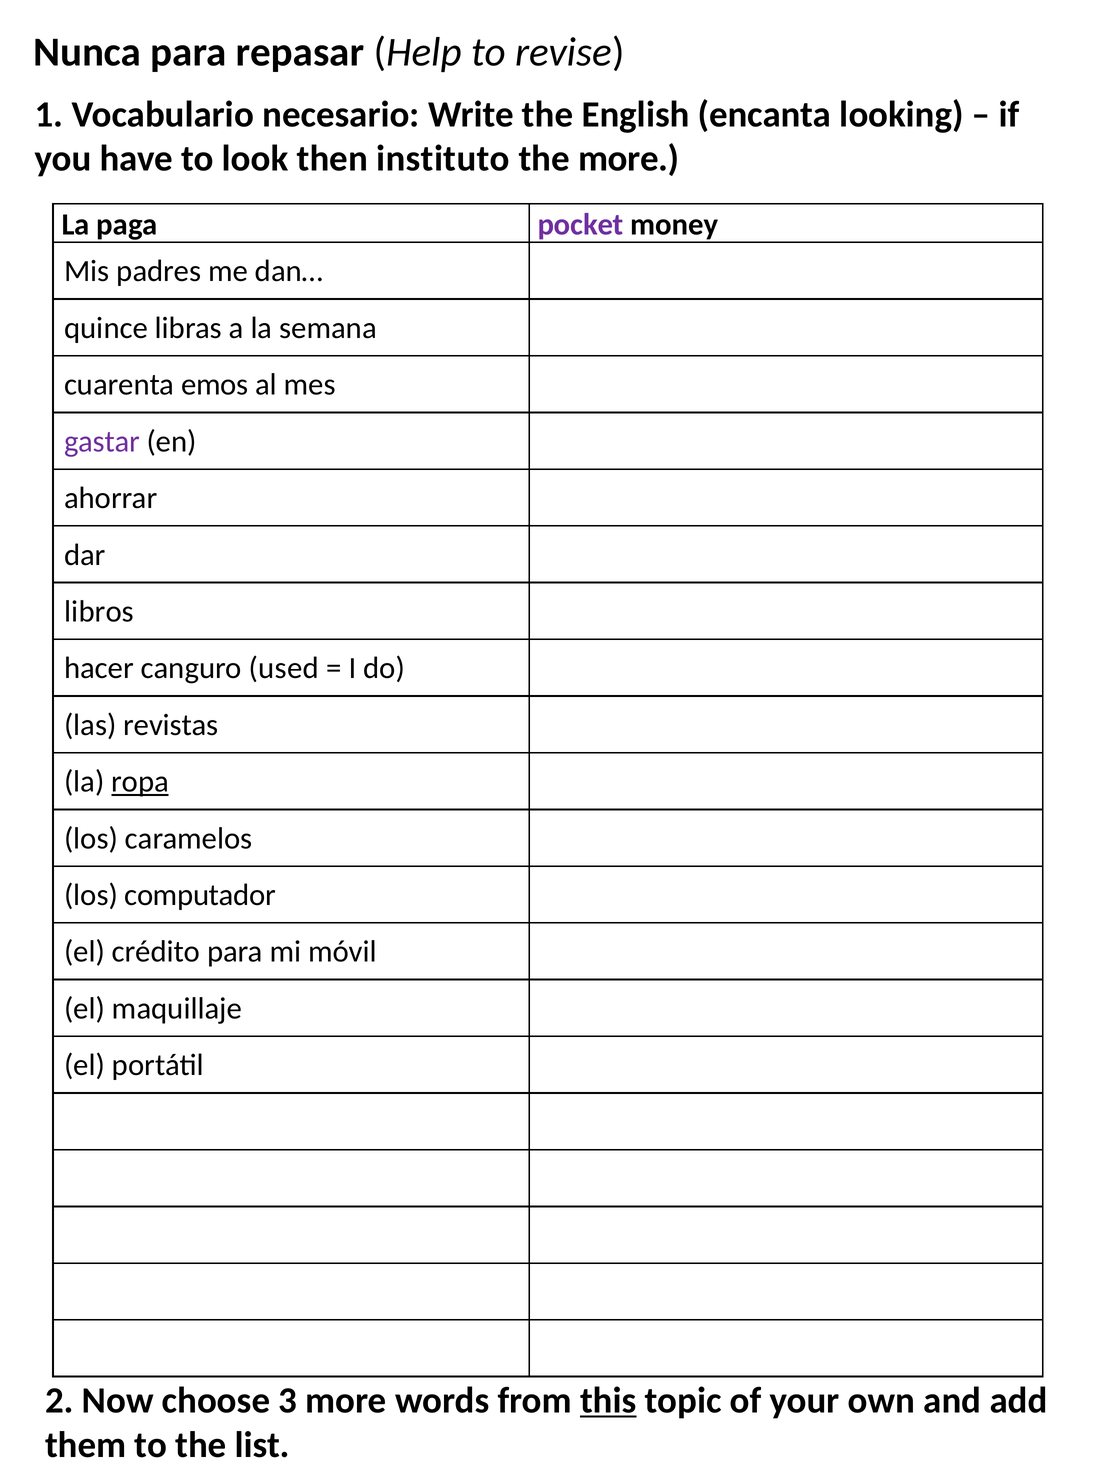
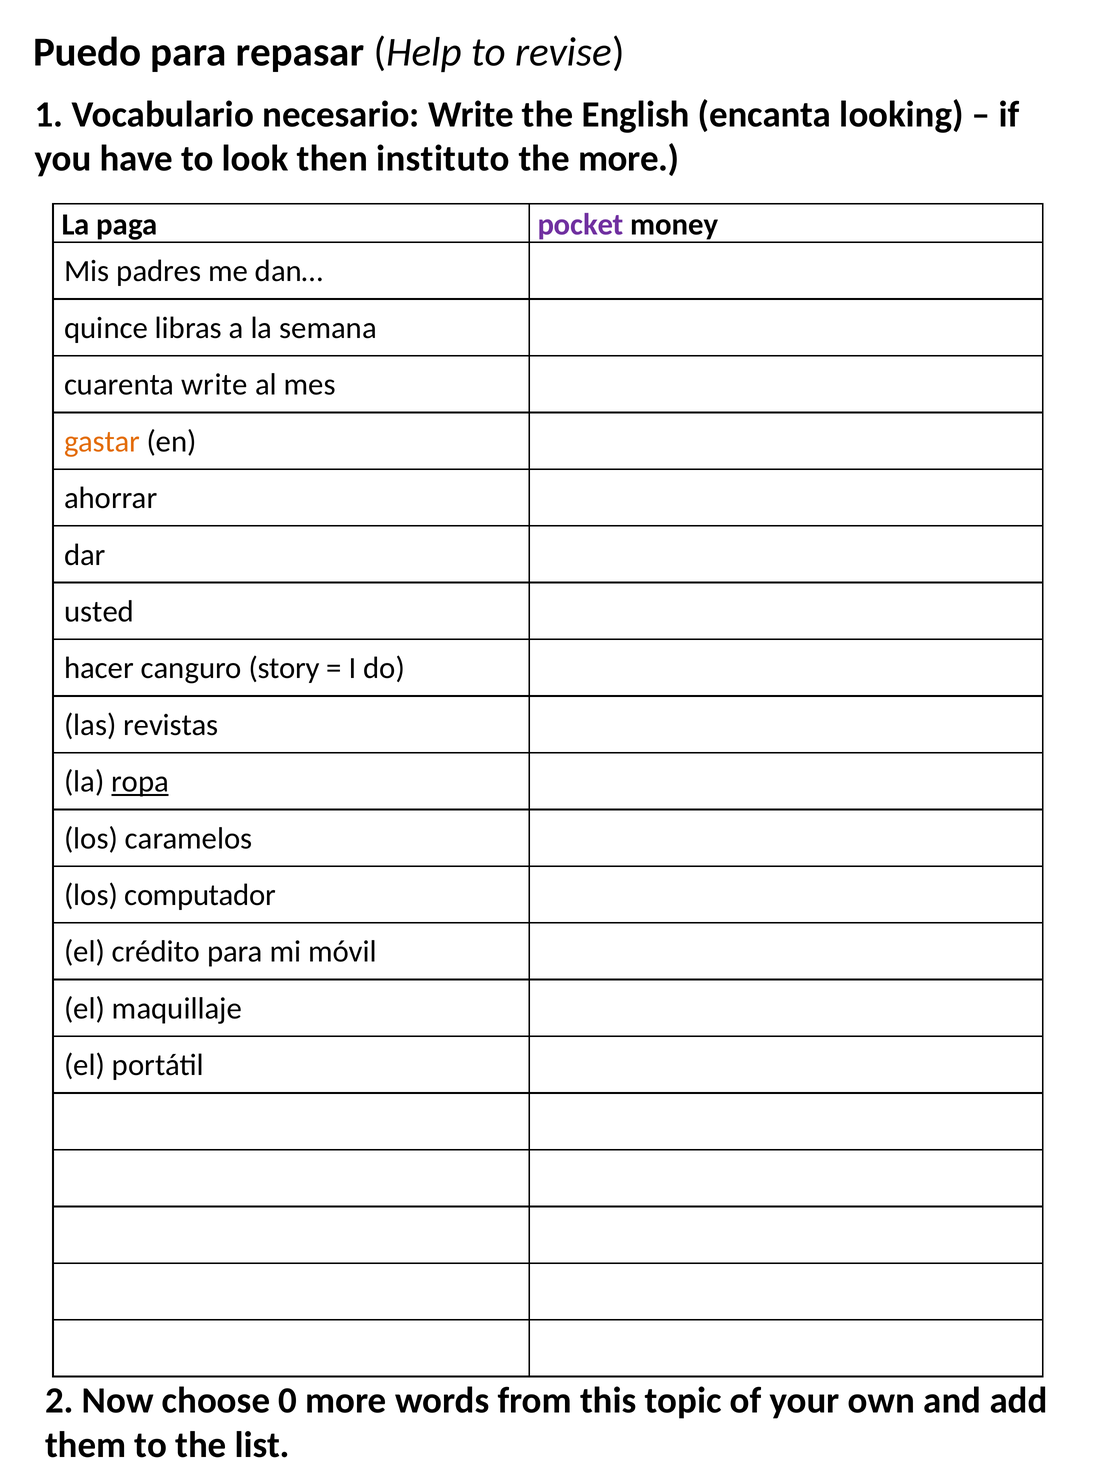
Nunca: Nunca -> Puedo (87, 52)
cuarenta emos: emos -> write (214, 385)
gastar colour: purple -> orange (102, 441)
libros: libros -> usted (99, 611)
used: used -> story (284, 668)
3: 3 -> 0 (288, 1400)
this underline: present -> none (608, 1400)
